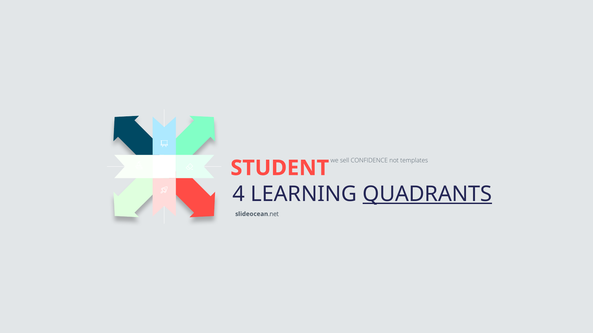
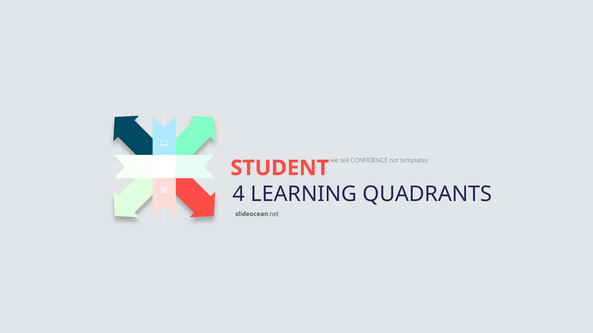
QUADRANTS underline: present -> none (427, 194)
